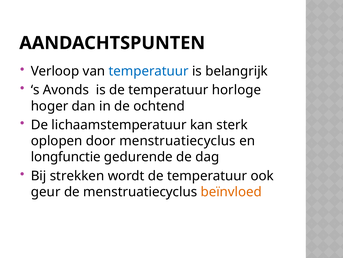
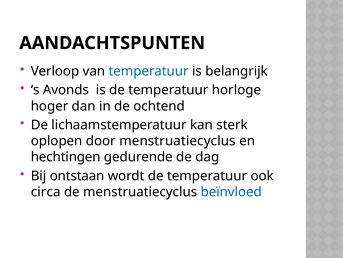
longfunctie: longfunctie -> hechtingen (66, 157)
strekken: strekken -> ontstaan (77, 175)
geur: geur -> circa (46, 191)
beïnvloed colour: orange -> blue (231, 191)
